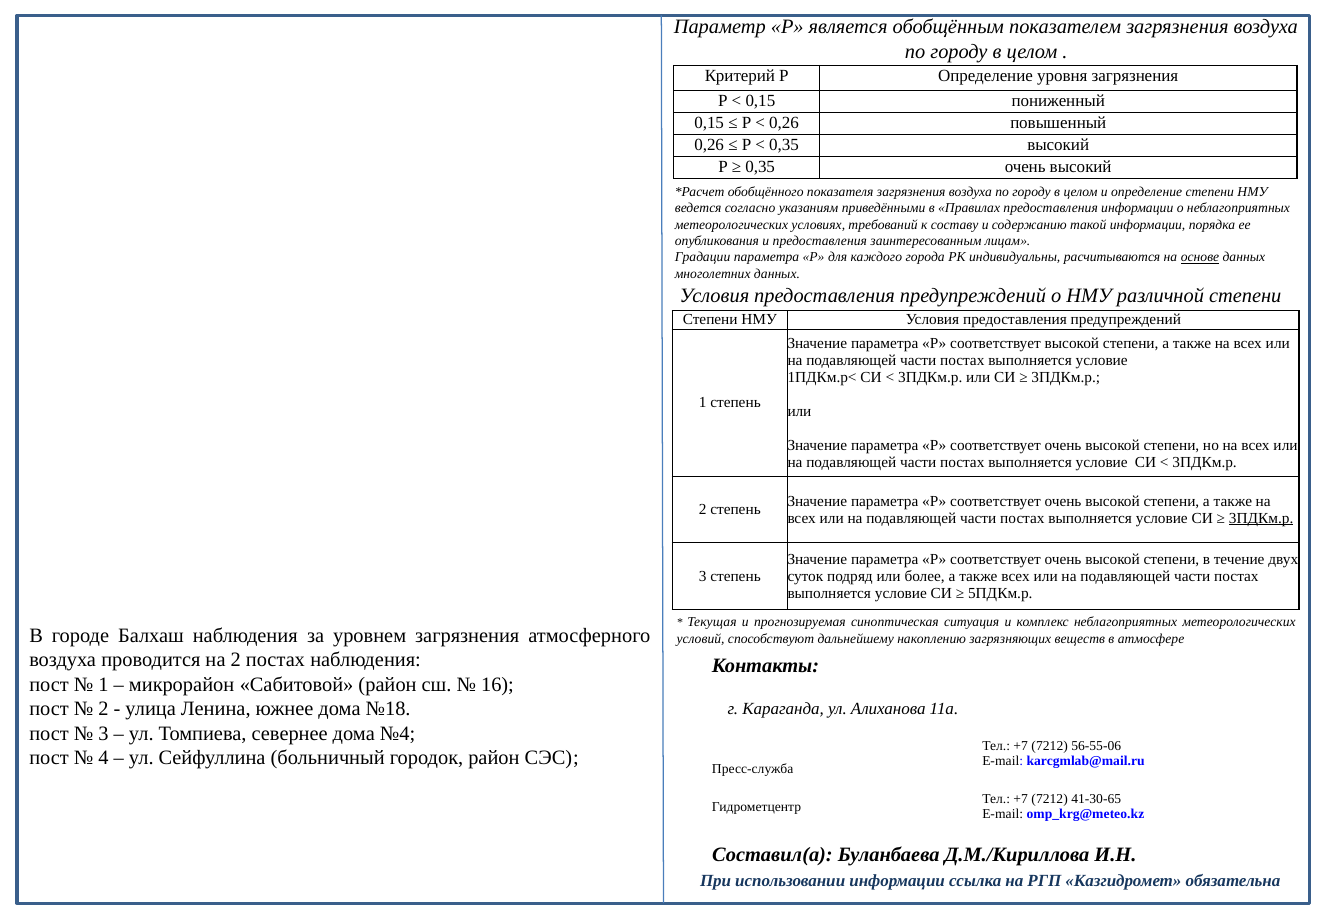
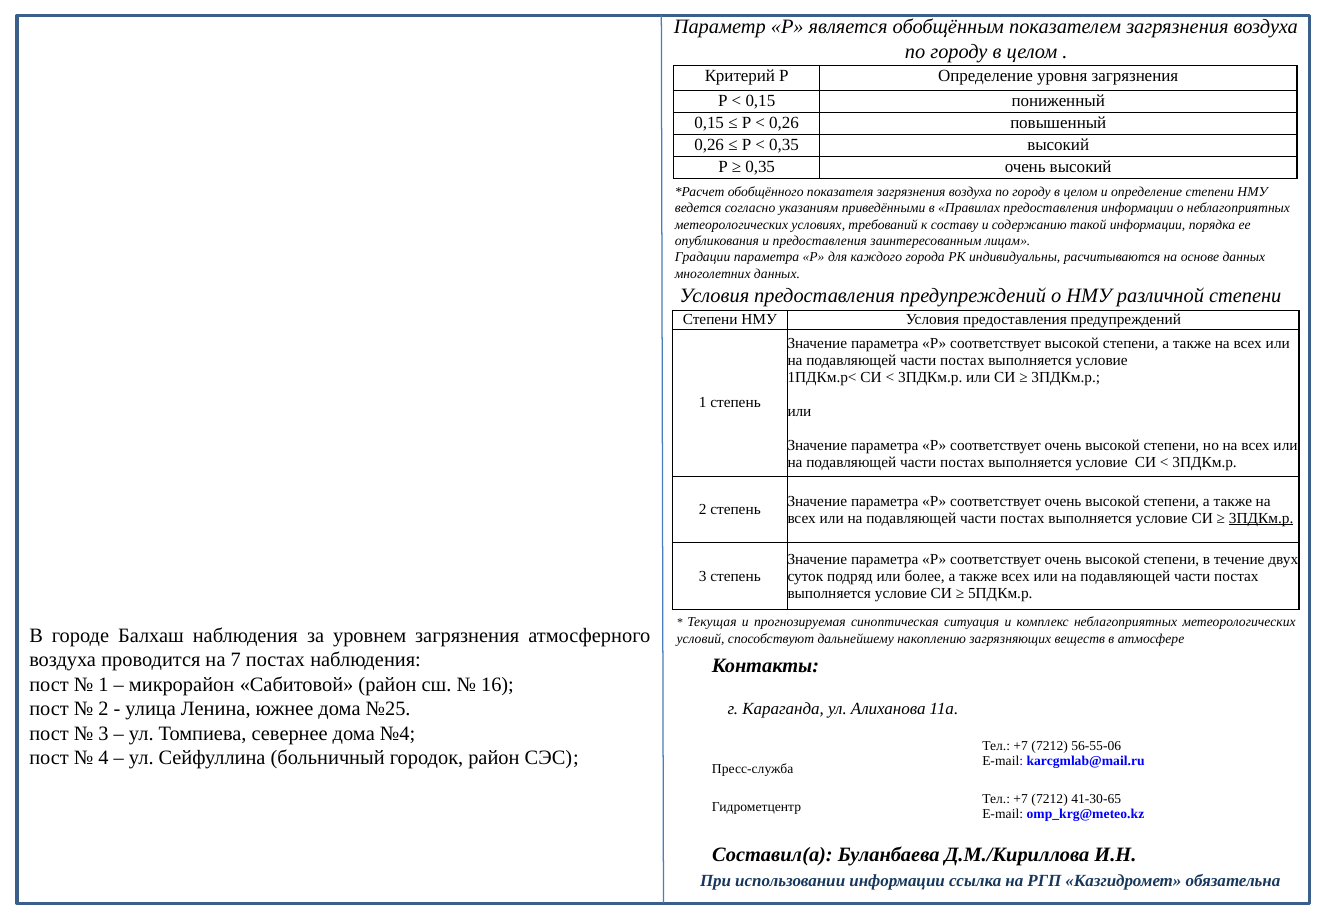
основе underline: present -> none (1200, 257)
на 2: 2 -> 7 (236, 660)
№18: №18 -> №25 (388, 709)
